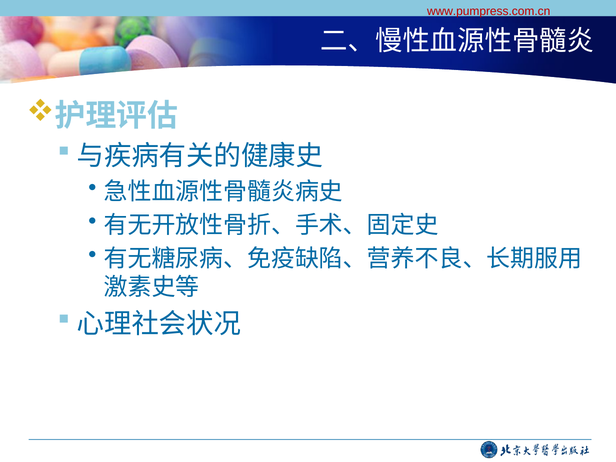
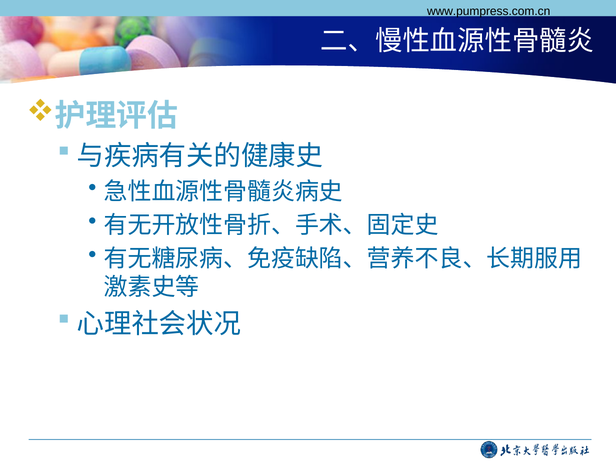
www.pumpress.com.cn colour: red -> black (489, 11)
